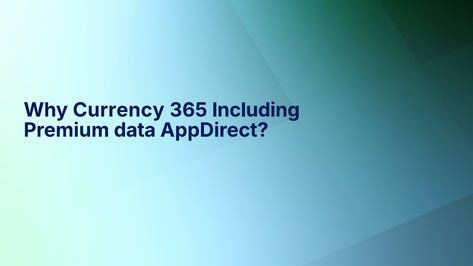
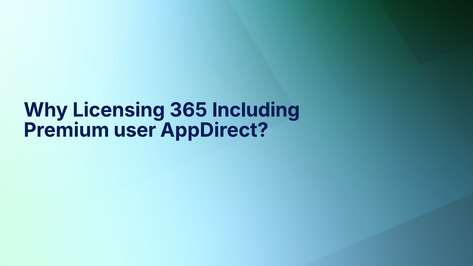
Currency: Currency -> Licensing (119, 110)
data: data -> user (135, 130)
